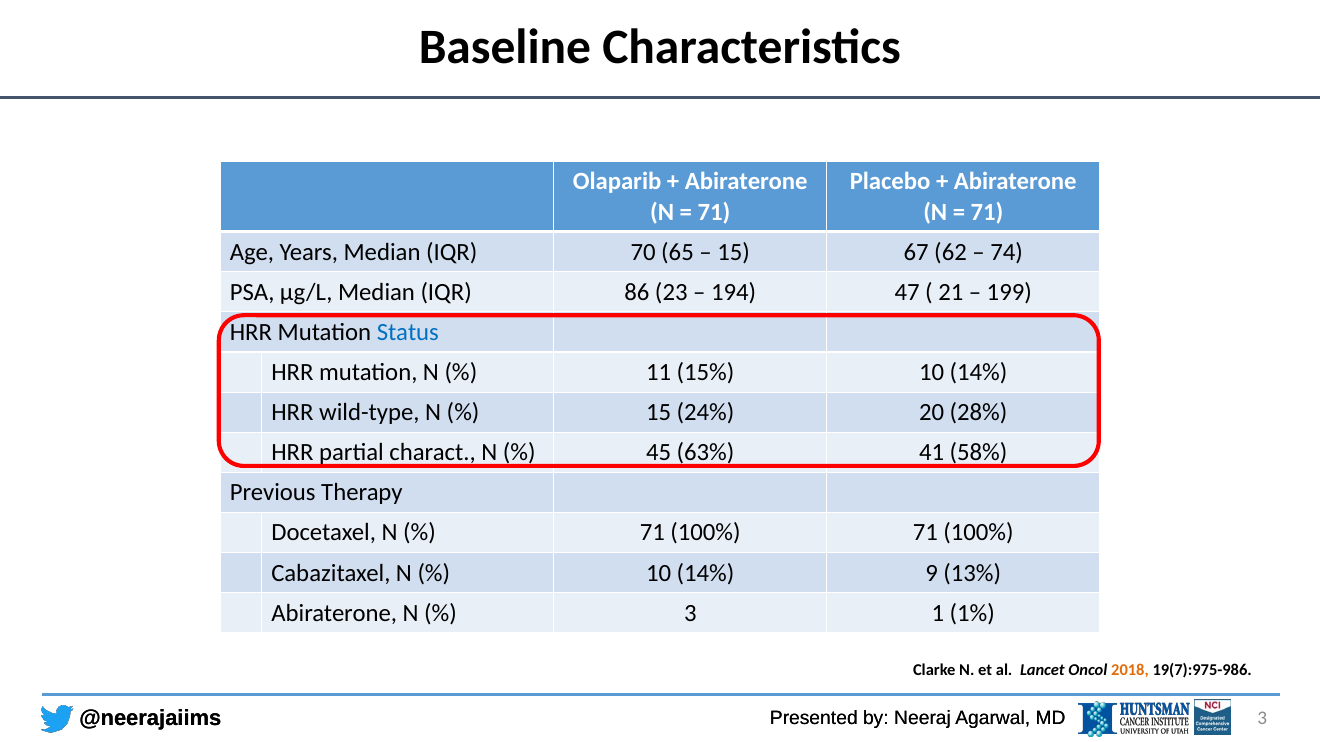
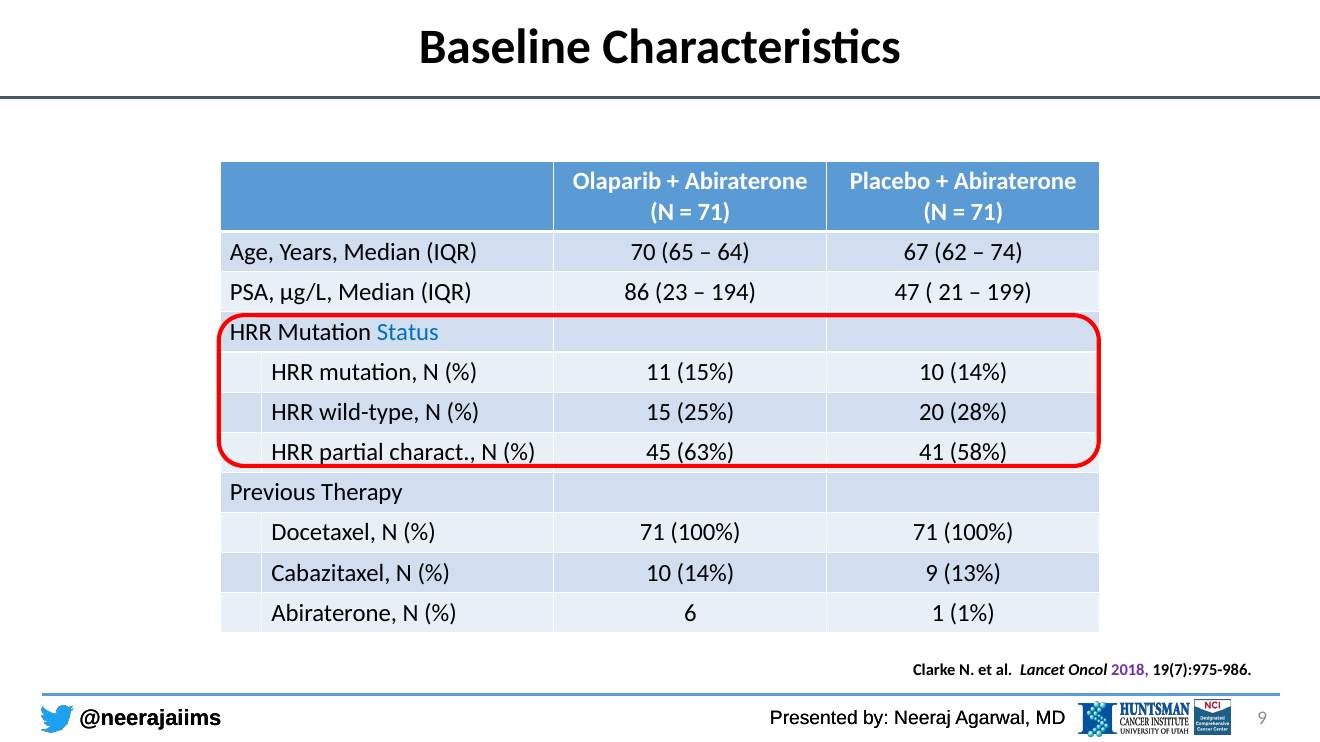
15: 15 -> 64 (734, 252)
24%: 24% -> 25% (705, 413)
3: 3 -> 6 (690, 613)
2018 colour: orange -> purple (1130, 670)
3: 3 -> 9 (1262, 719)
